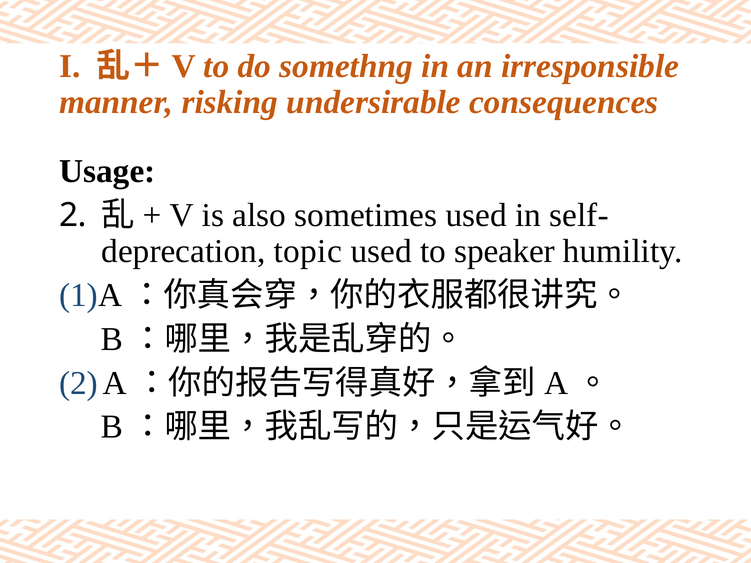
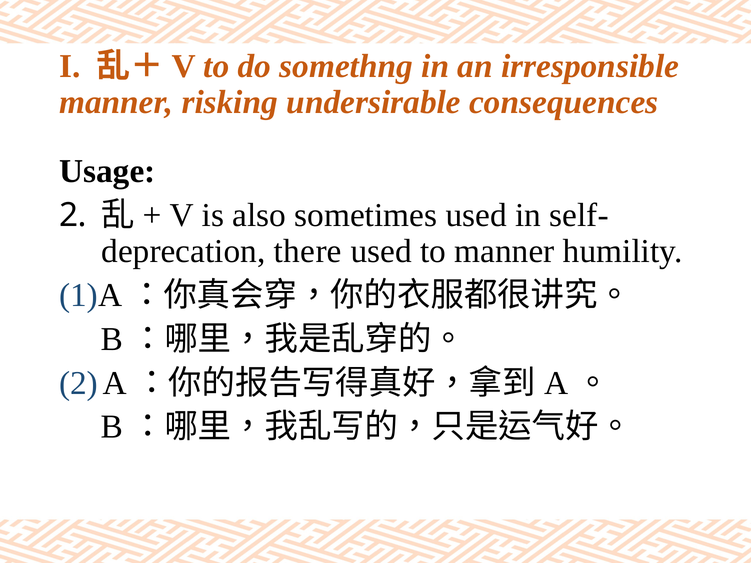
topic: topic -> there (308, 252)
to speaker: speaker -> manner (505, 252)
